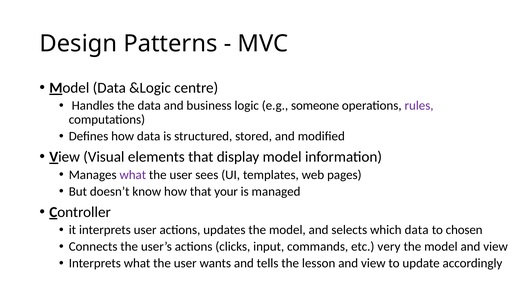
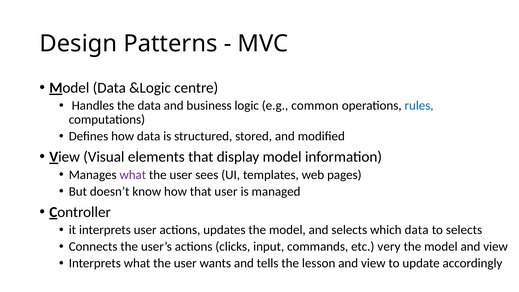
someone: someone -> common (315, 106)
rules colour: purple -> blue (419, 106)
that your: your -> user (226, 191)
to chosen: chosen -> selects (464, 230)
